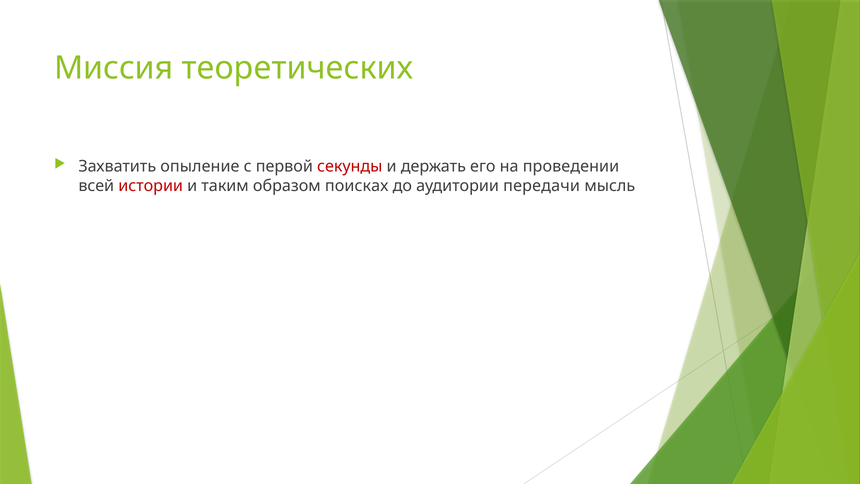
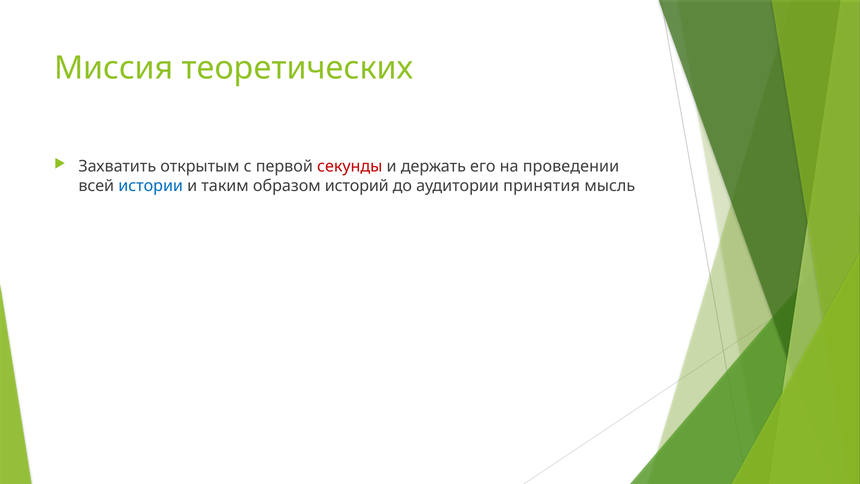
опыление: опыление -> открытым (200, 166)
истории colour: red -> blue (151, 186)
поисках: поисках -> историй (357, 186)
передачи: передачи -> принятия (542, 186)
